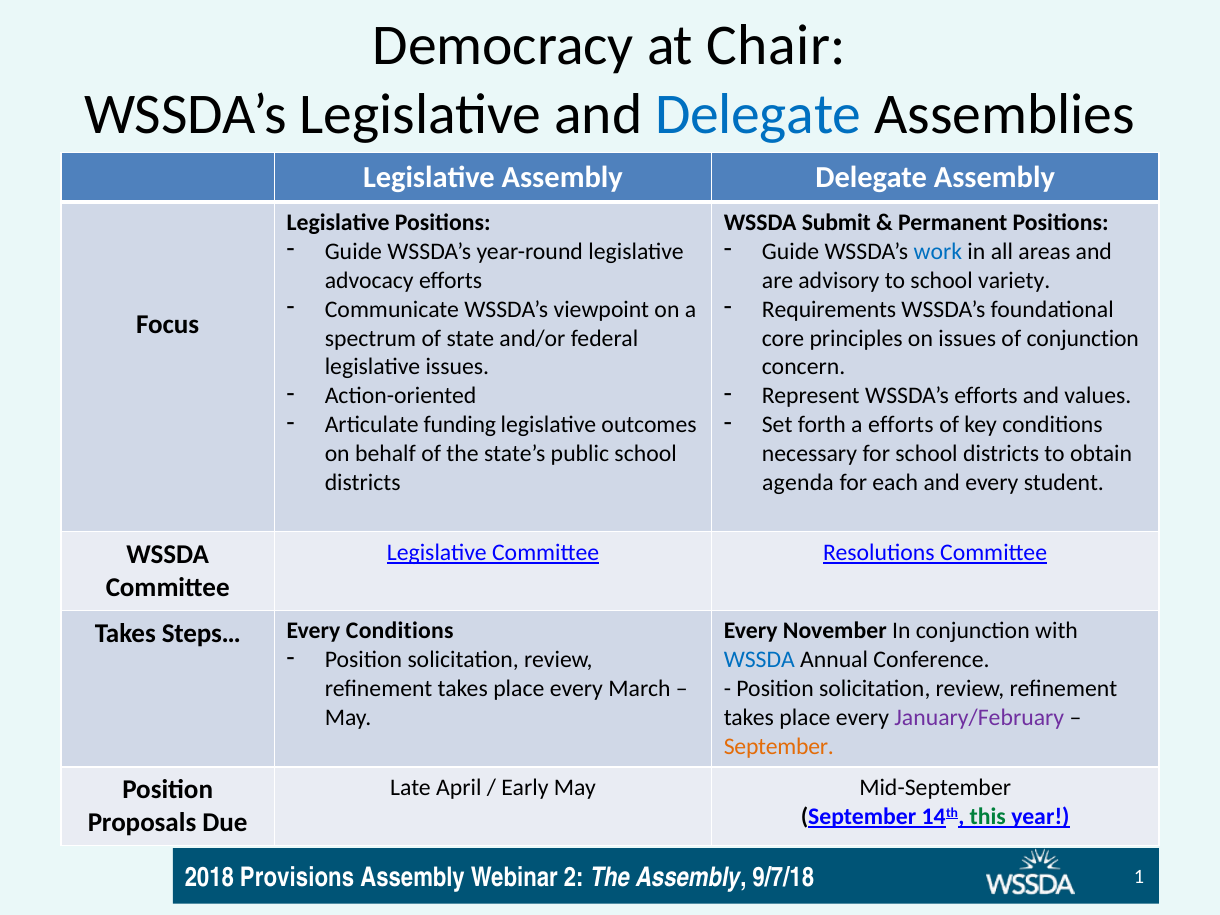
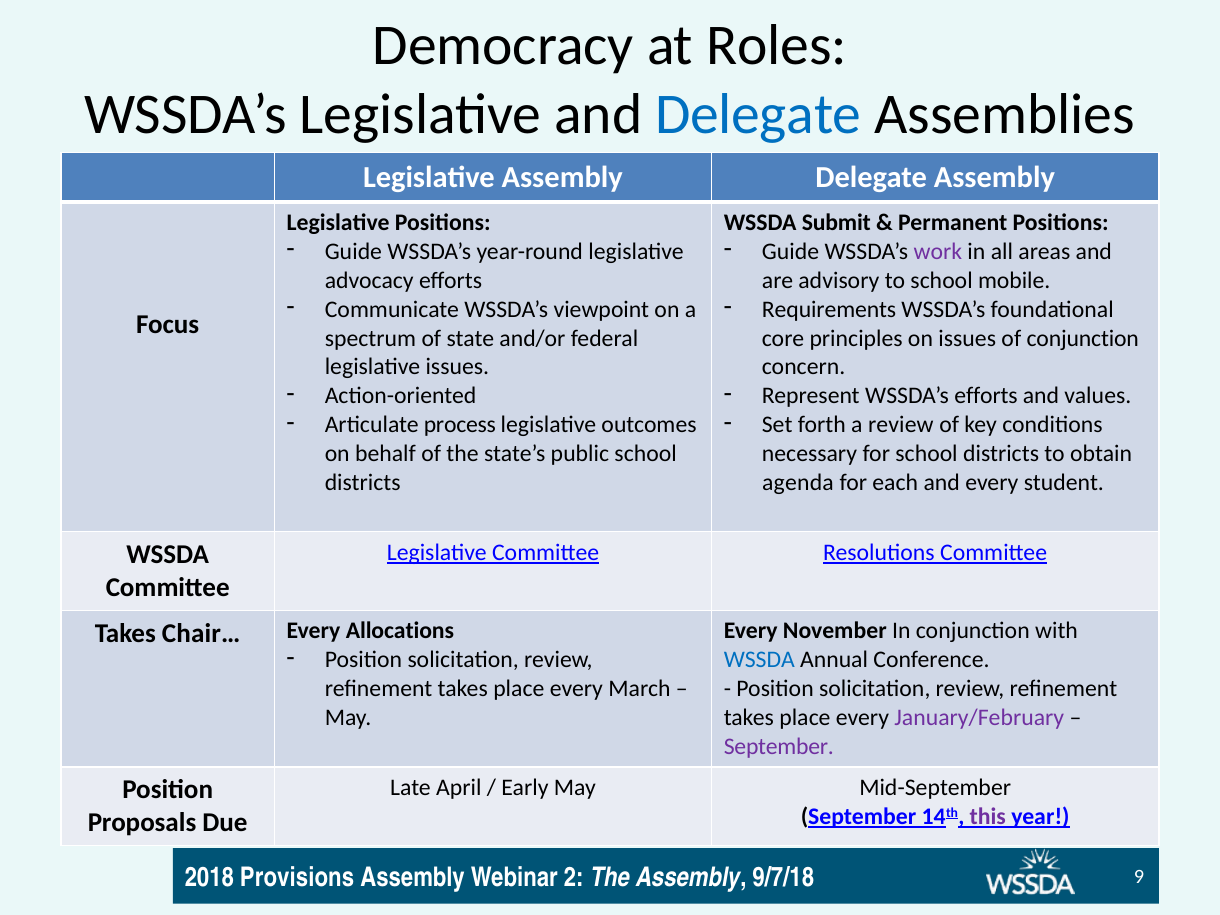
Chair: Chair -> Roles (776, 46)
work colour: blue -> purple (938, 252)
variety: variety -> mobile (1014, 281)
funding: funding -> process (460, 425)
a efforts: efforts -> review (901, 425)
Steps…: Steps… -> Chair… (201, 633)
Every Conditions: Conditions -> Allocations (400, 631)
September colour: orange -> purple (779, 747)
this colour: green -> purple (988, 817)
1: 1 -> 9 (1139, 877)
